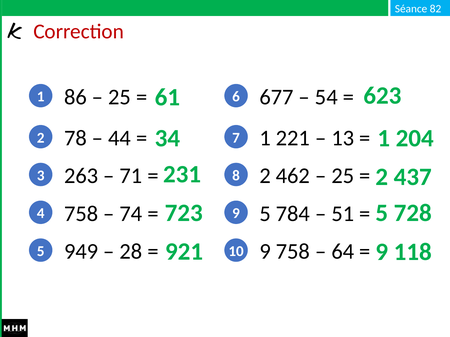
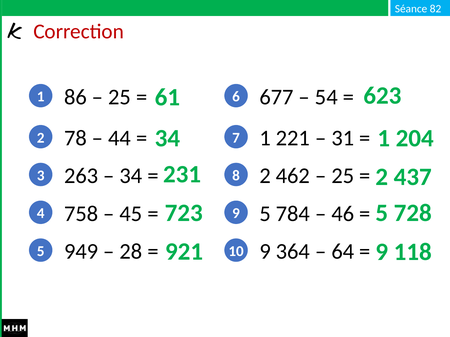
13: 13 -> 31 (343, 138)
71: 71 -> 34 (131, 176)
74: 74 -> 45 (131, 214)
51: 51 -> 46 (343, 214)
9 758: 758 -> 364 (293, 252)
